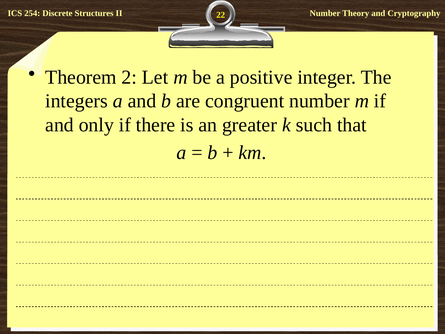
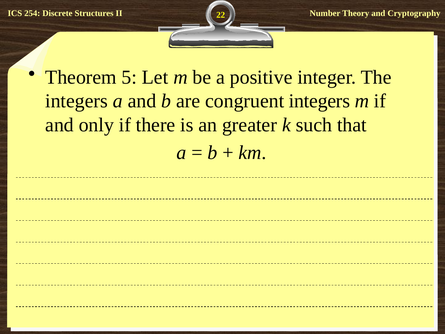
2: 2 -> 5 (129, 77)
congruent number: number -> integers (319, 101)
